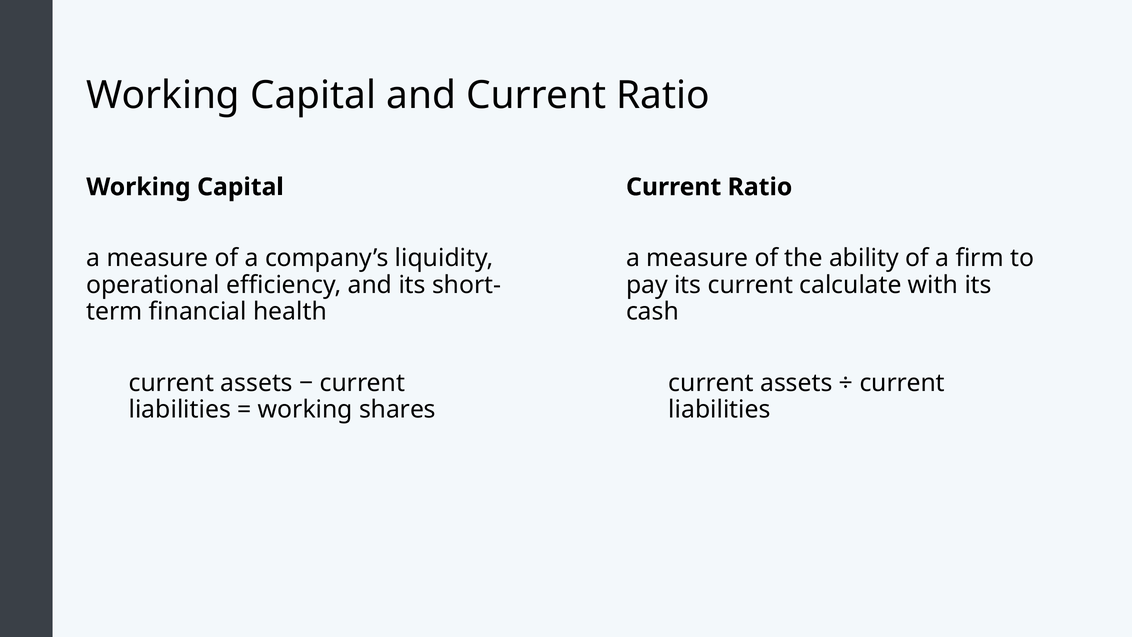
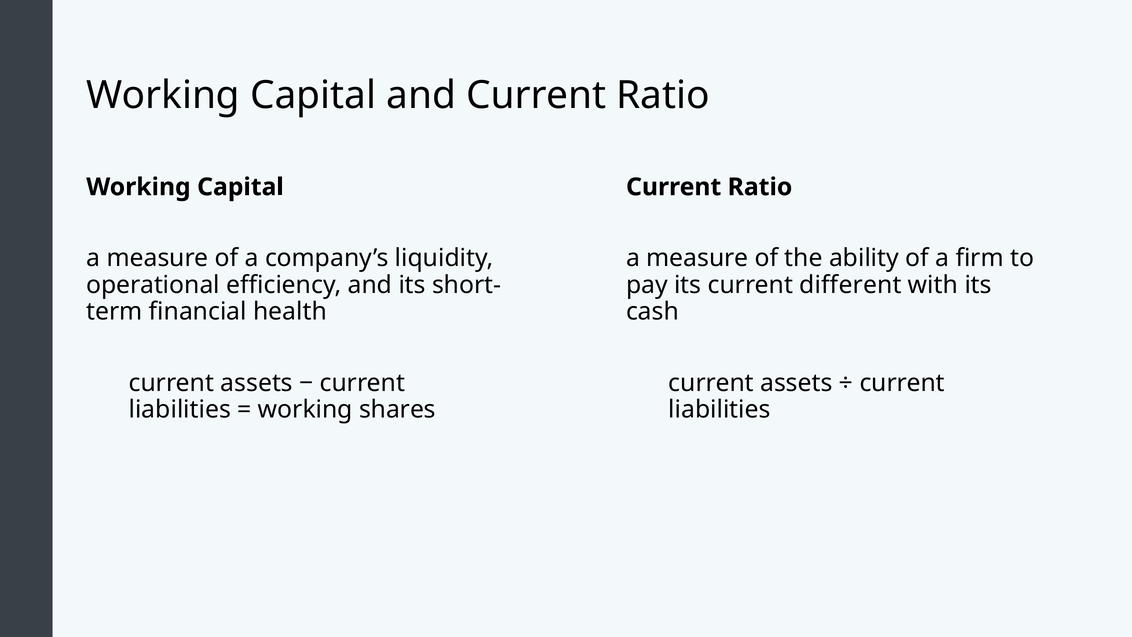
calculate: calculate -> different (850, 285)
